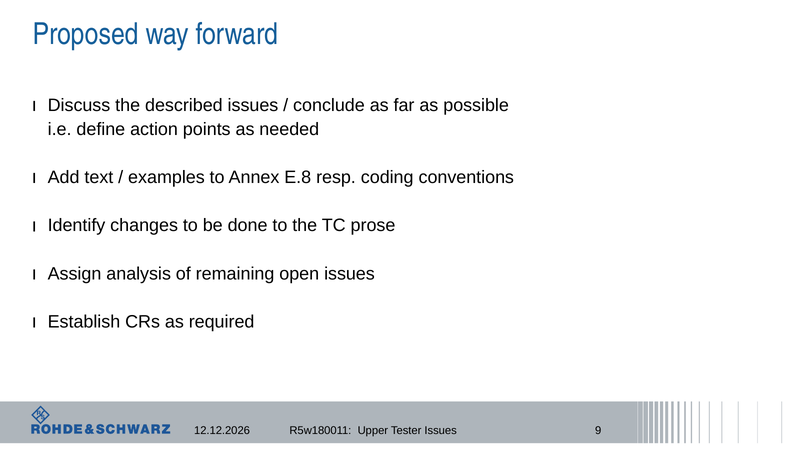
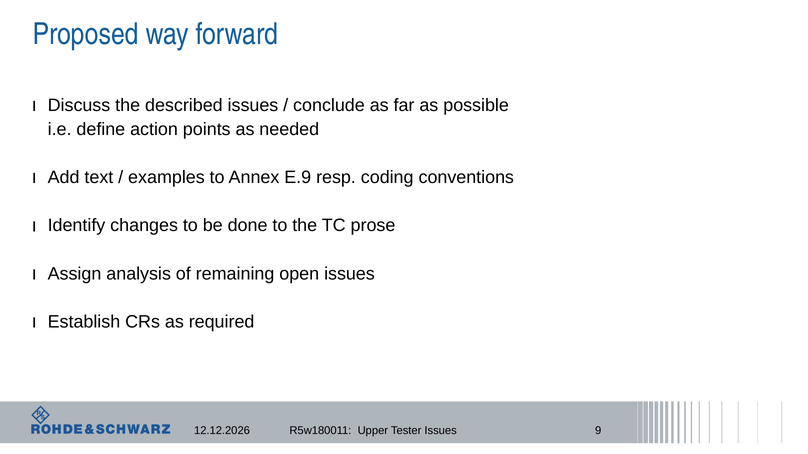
E.8: E.8 -> E.9 (298, 178)
